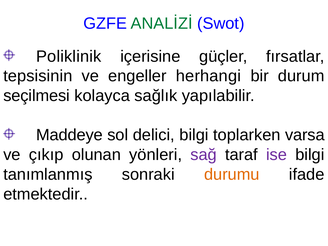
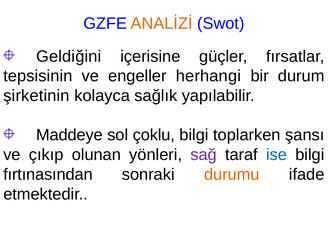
ANALİZİ colour: green -> orange (162, 24)
Poliklinik: Poliklinik -> Geldiğini (69, 56)
seçilmesi: seçilmesi -> şirketinin (36, 96)
delici: delici -> çoklu (154, 135)
varsa: varsa -> şansı (305, 135)
ise colour: purple -> blue (277, 155)
tanımlanmış: tanımlanmış -> fırtınasından (48, 174)
